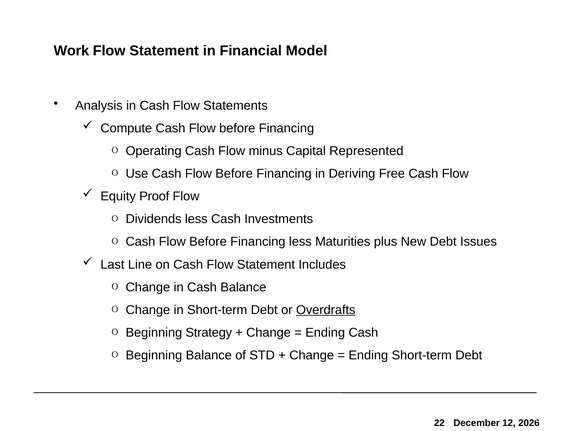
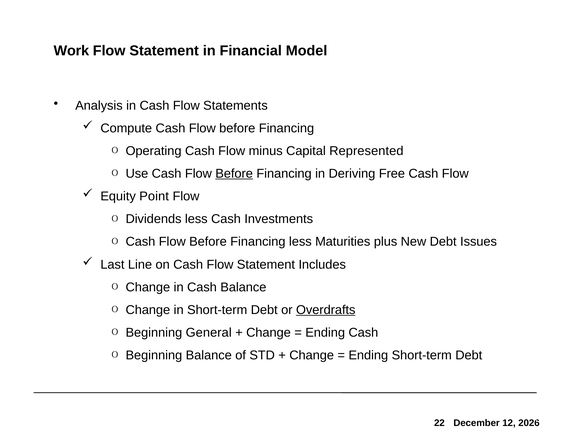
Before underline: none -> present (234, 174)
Proof: Proof -> Point (154, 196)
Strategy: Strategy -> General (209, 333)
